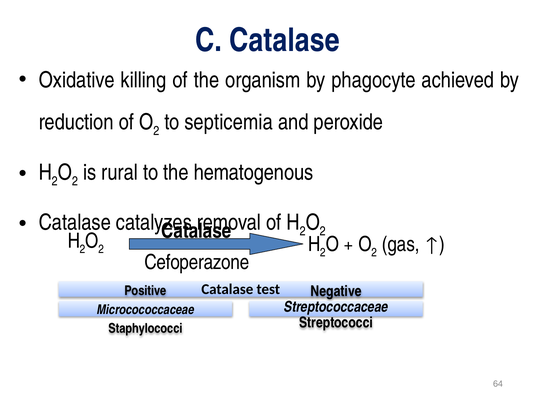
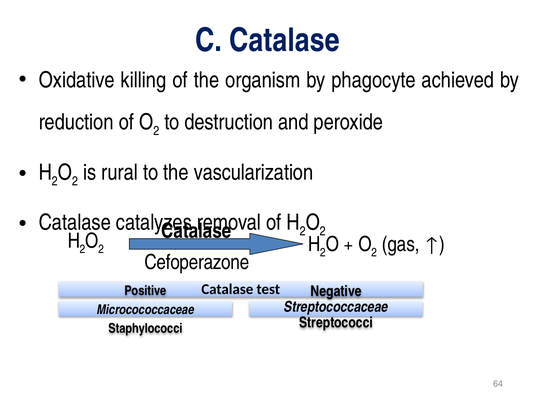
septicemia: septicemia -> destruction (229, 122)
hematogenous: hematogenous -> vascularization (253, 172)
